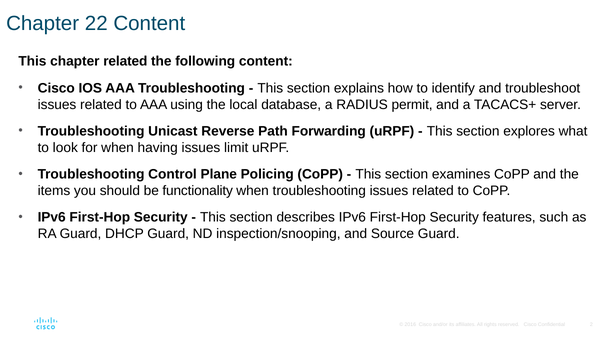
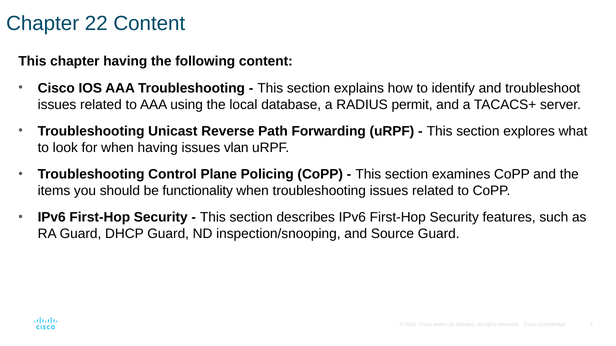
chapter related: related -> having (125, 62)
limit: limit -> vlan (236, 148)
